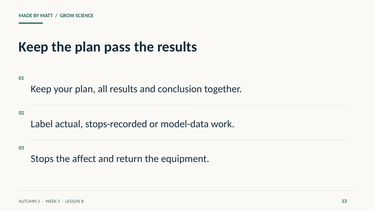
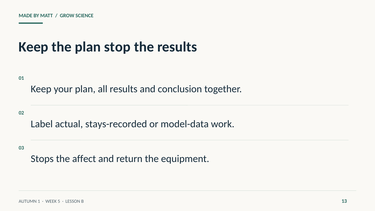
pass: pass -> stop (117, 47)
stops-recorded: stops-recorded -> stays-recorded (116, 124)
